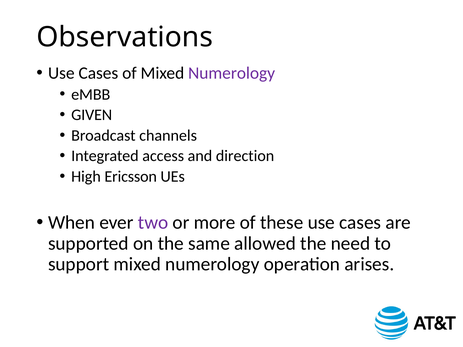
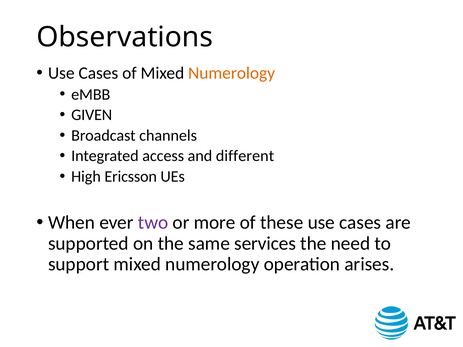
Numerology colour: purple -> orange (232, 73)
direction: direction -> different (245, 156)
allowed: allowed -> services (265, 244)
